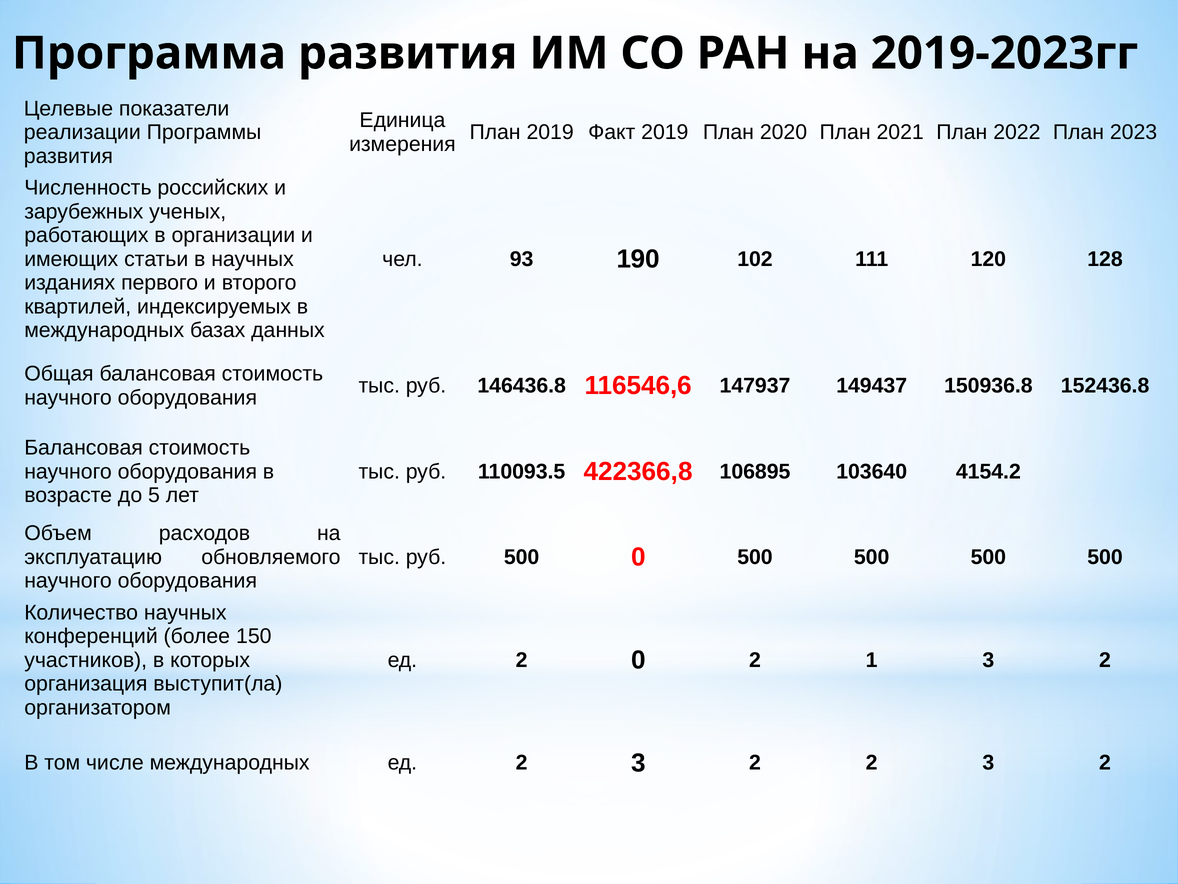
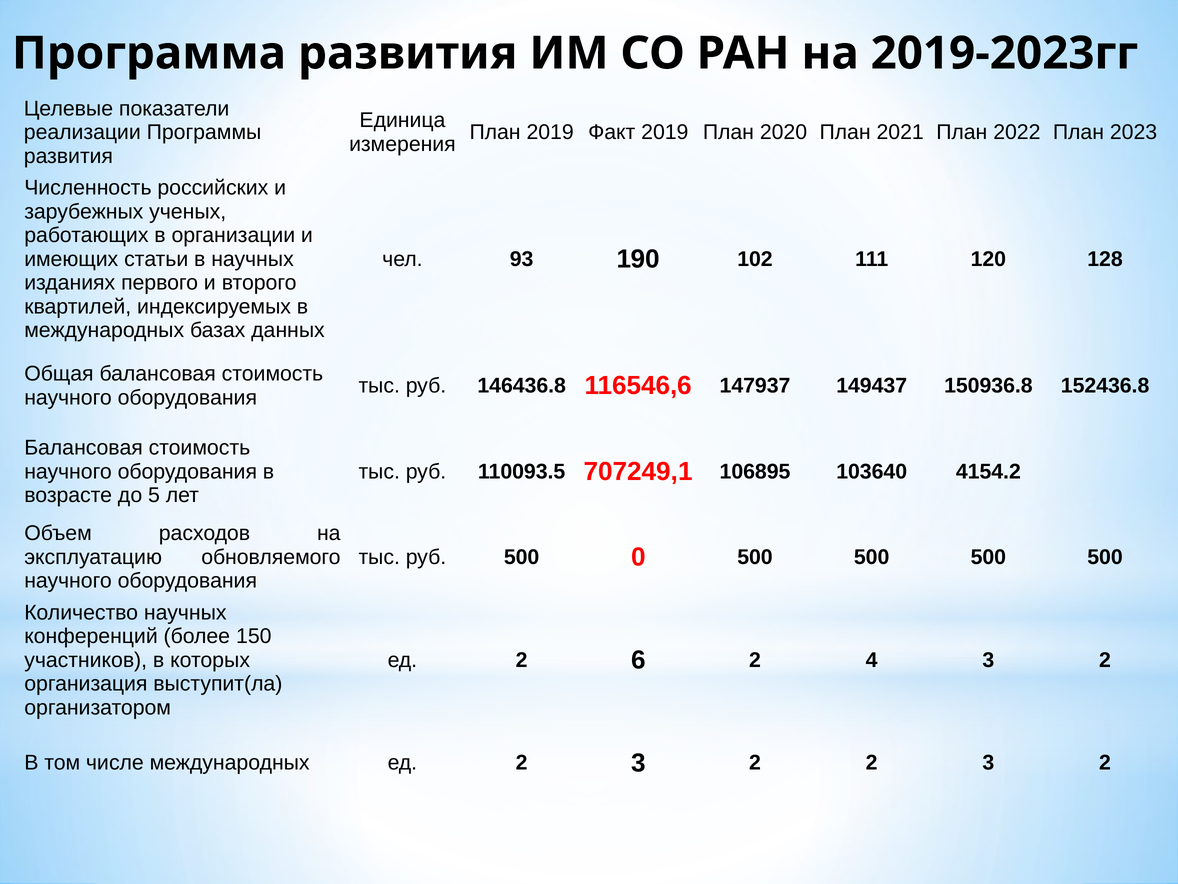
422366,8: 422366,8 -> 707249,1 (638, 471)
2 0: 0 -> 6 (638, 660)
1: 1 -> 4 (872, 660)
